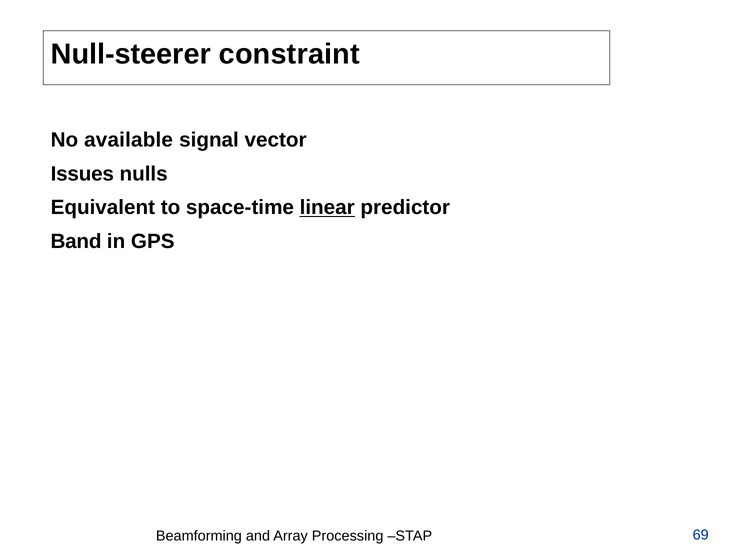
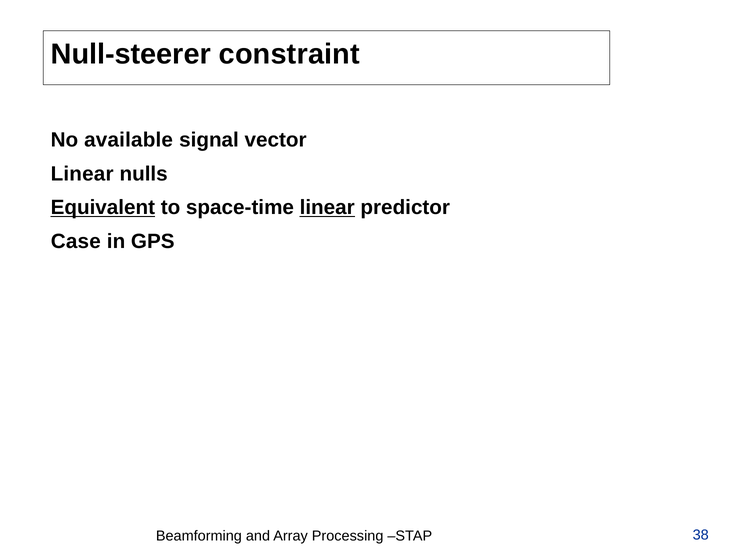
Issues: Issues -> Linear (82, 174)
Equivalent underline: none -> present (103, 208)
Band: Band -> Case (76, 242)
69: 69 -> 38 (701, 535)
